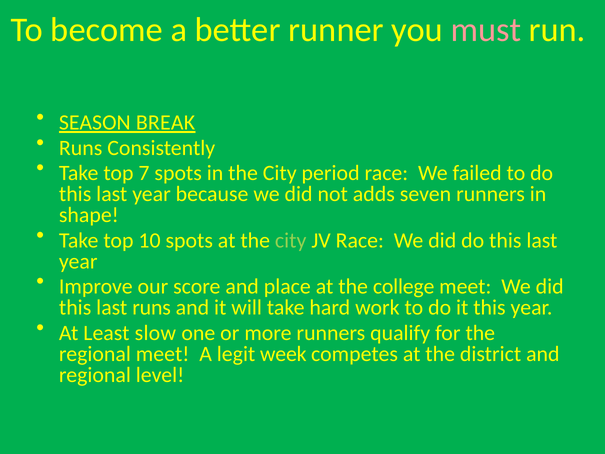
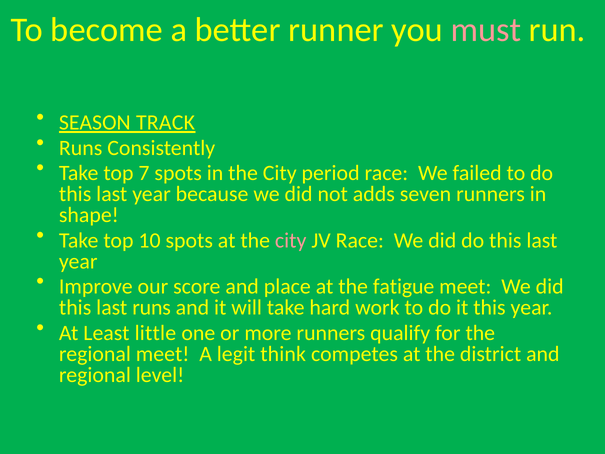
BREAK: BREAK -> TRACK (165, 123)
city colour: light green -> pink (291, 240)
college: college -> fatigue (404, 287)
slow: slow -> little (155, 333)
week: week -> think (283, 354)
